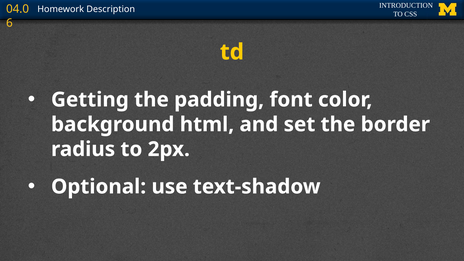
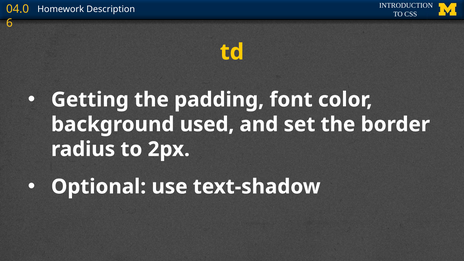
html: html -> used (207, 124)
